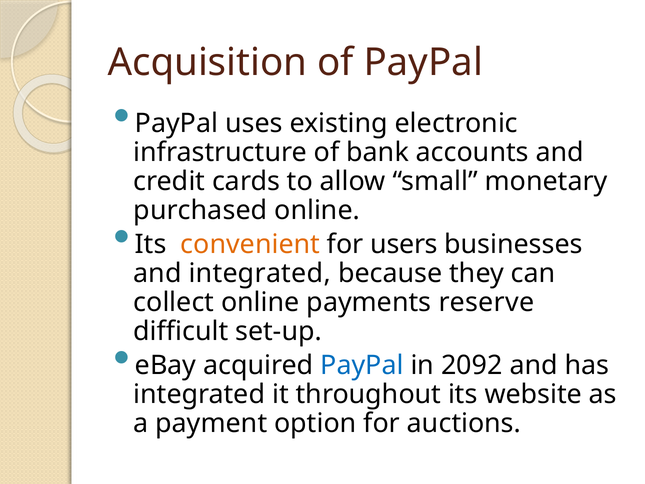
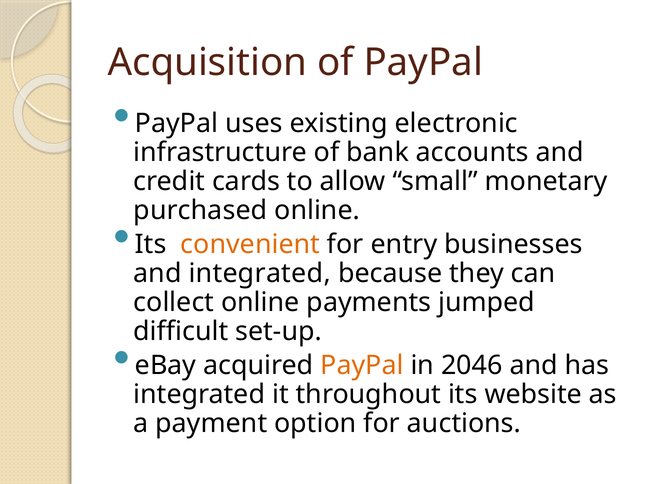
users: users -> entry (404, 244)
reserve: reserve -> jumped (487, 302)
PayPal colour: blue -> orange (362, 365)
2092: 2092 -> 2046 (472, 365)
